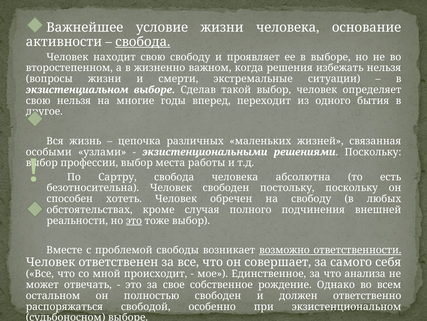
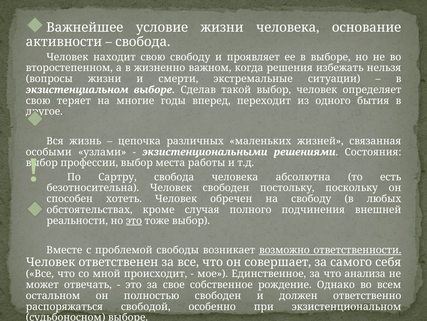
свобода underline: present -> none (143, 42)
свою нельзя: нельзя -> теряет (74, 100)
решениями Поскольку: Поскольку -> Состояния (373, 152)
